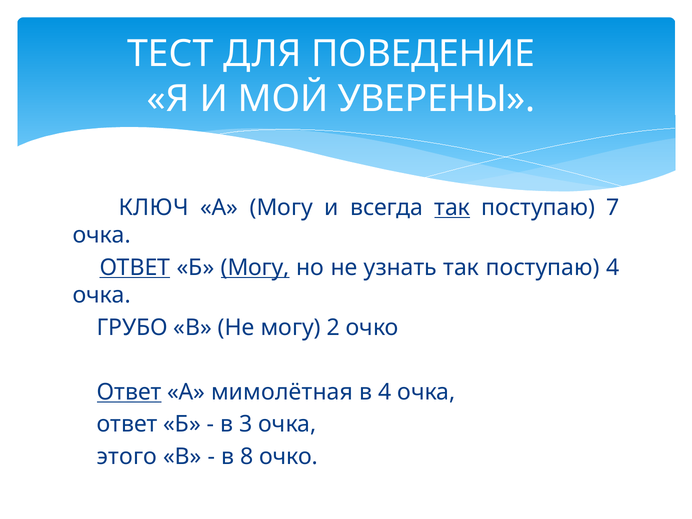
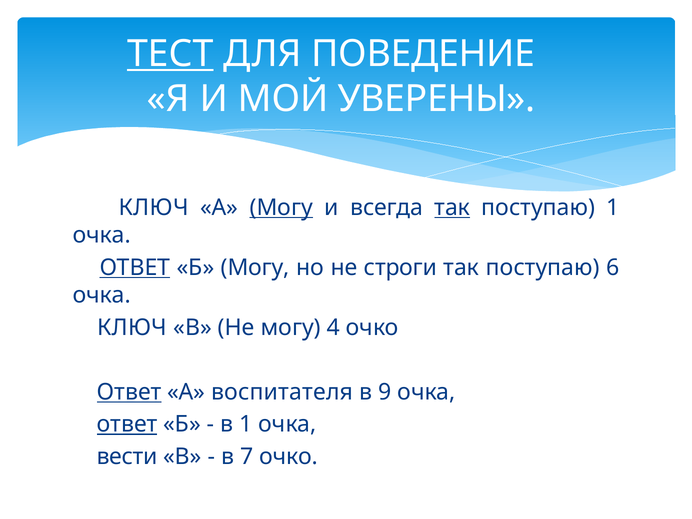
ТЕСТ underline: none -> present (170, 54)
Могу underline: none -> present (281, 208)
поступаю 7: 7 -> 1 (613, 208)
Могу underline: present -> none (255, 268)
узнать: узнать -> строги (401, 268)
поступаю 4: 4 -> 6 (613, 268)
ГРУБО: ГРУБО -> КЛЮЧ (132, 328)
2: 2 -> 4 (333, 328)
мимолётная: мимолётная -> воспитателя (282, 392)
в 4: 4 -> 9 (385, 392)
ответ underline: none -> present (127, 424)
в 3: 3 -> 1 (246, 424)
этого: этого -> вести (127, 457)
8: 8 -> 7 (247, 457)
